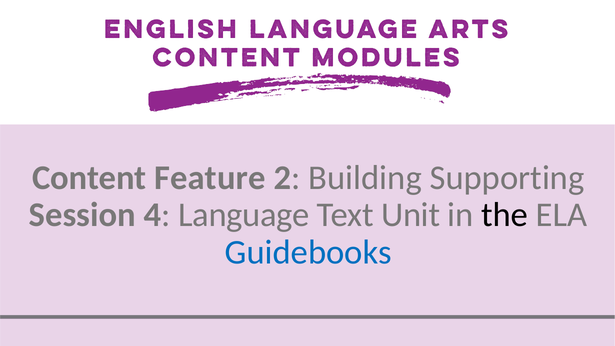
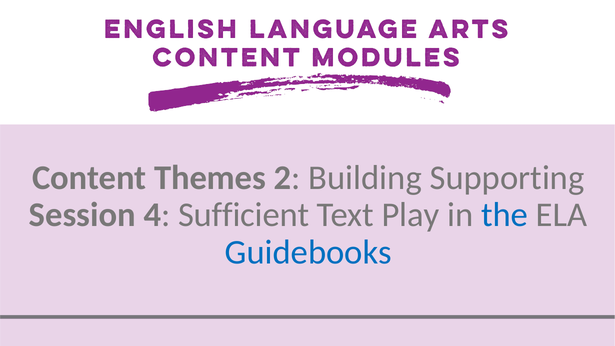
Feature: Feature -> Themes (210, 178)
Language: Language -> Sufficient (244, 215)
Unit: Unit -> Play (411, 215)
the colour: black -> blue (505, 215)
